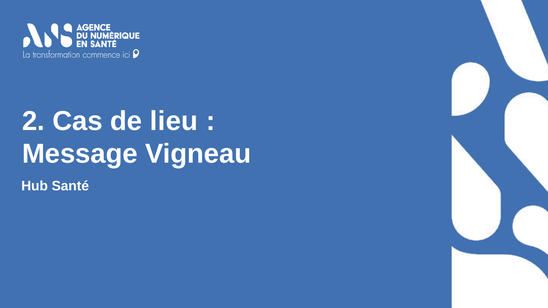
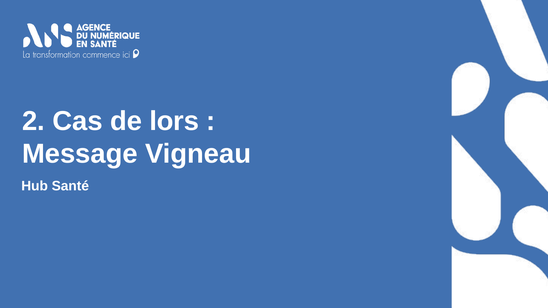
lieu: lieu -> lors (174, 121)
